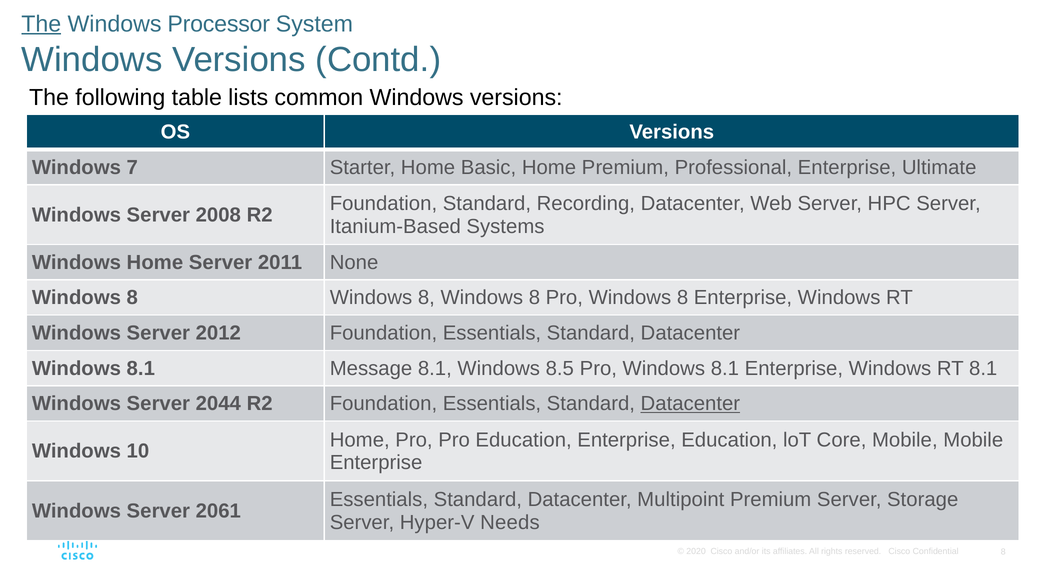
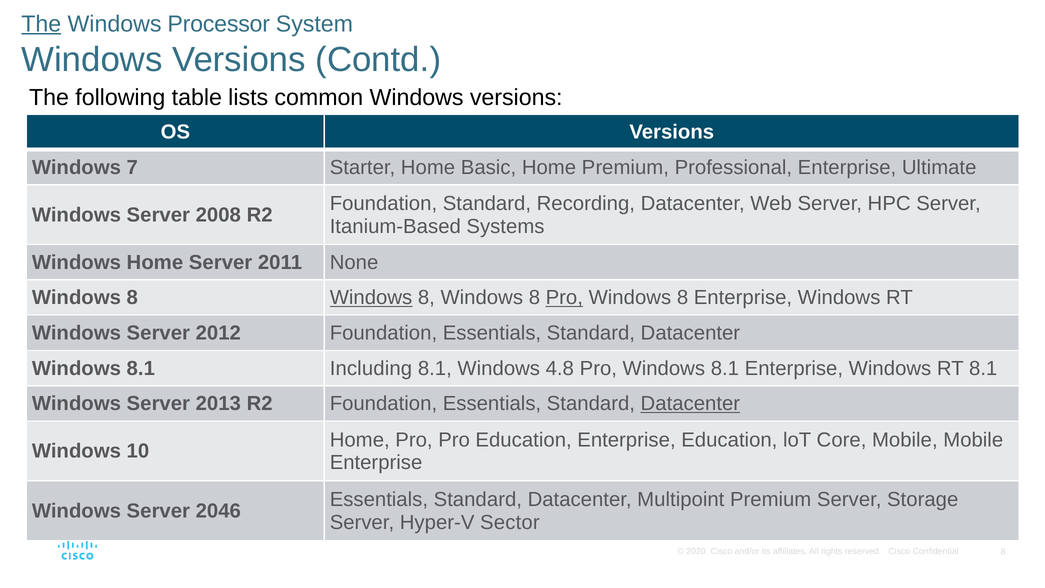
Windows underline: none -> present (371, 298)
Pro underline: none -> present (564, 298)
Message: Message -> Including (371, 368)
8.5: 8.5 -> 4.8 (560, 368)
2044: 2044 -> 2013 (218, 404)
2061: 2061 -> 2046 (218, 511)
Needs: Needs -> Sector (510, 522)
